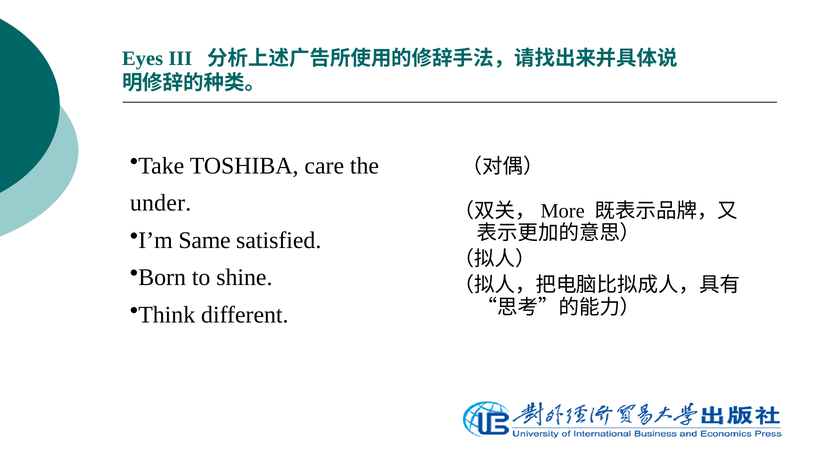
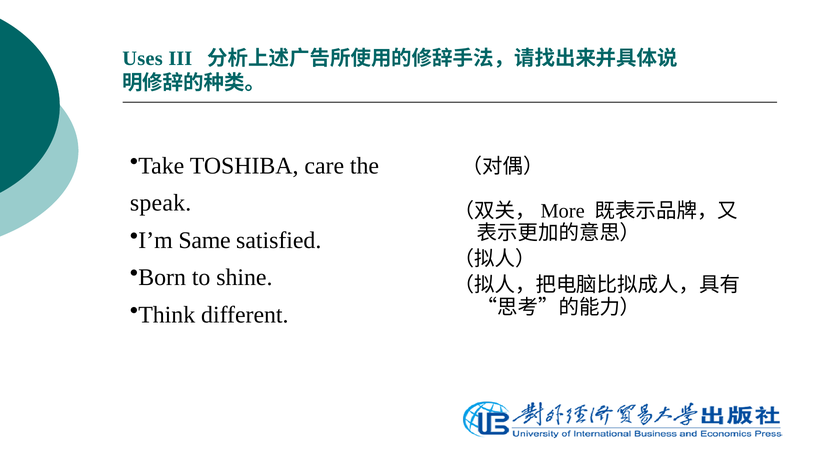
Eyes: Eyes -> Uses (143, 58)
under: under -> speak (161, 203)
